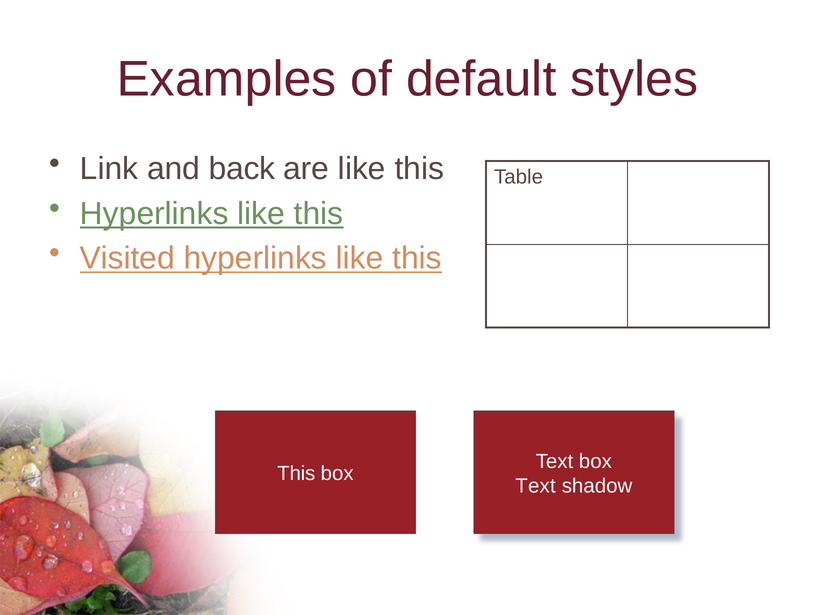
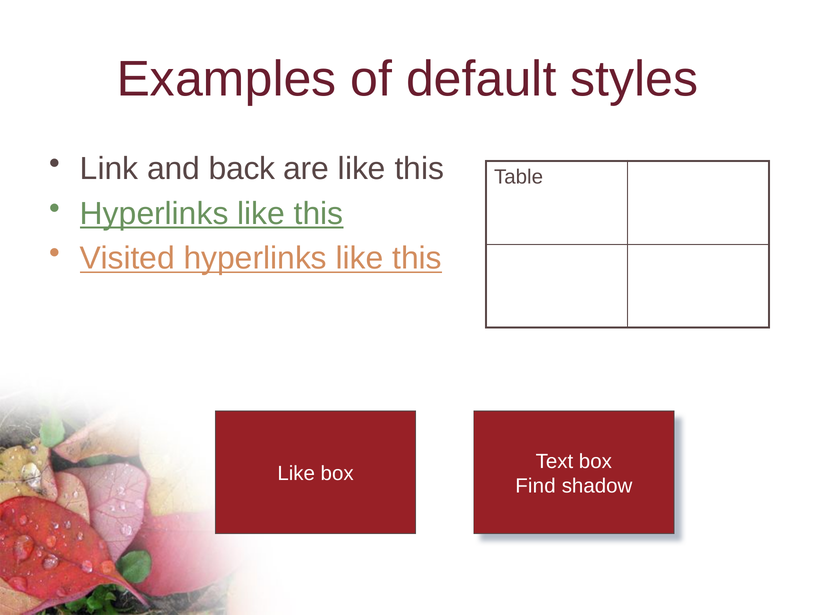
This: This -> Like (296, 474)
Text: Text -> Find (536, 486)
